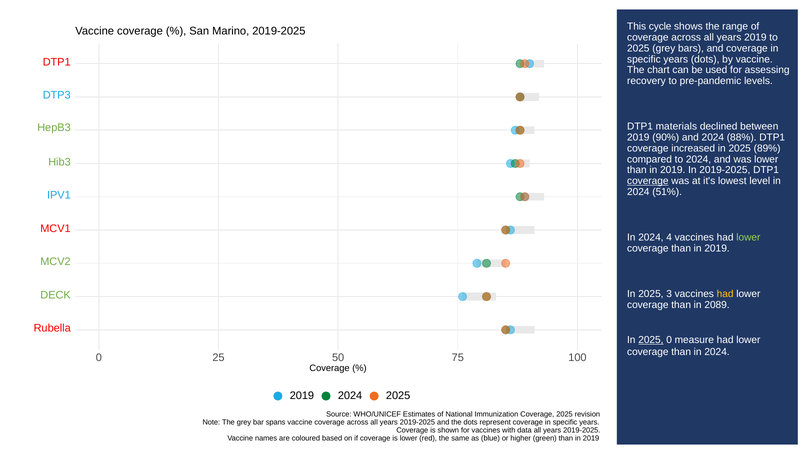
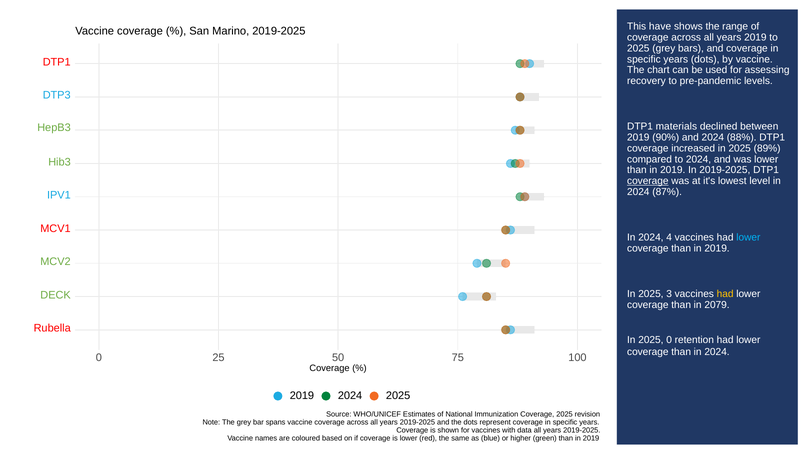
cycle: cycle -> have (660, 27)
51%: 51% -> 87% (667, 192)
lower colour: light green -> light blue (748, 238)
2089: 2089 -> 2079 (717, 305)
2025 underline: present -> none (651, 340)
measure: measure -> retention (694, 340)
